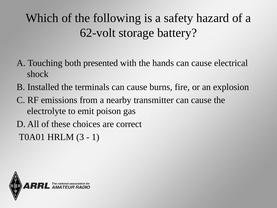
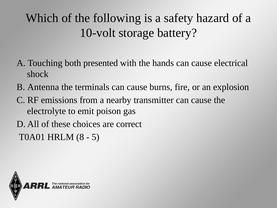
62-volt: 62-volt -> 10-volt (98, 33)
Installed: Installed -> Antenna (43, 87)
3: 3 -> 8 (80, 137)
1: 1 -> 5 (96, 137)
